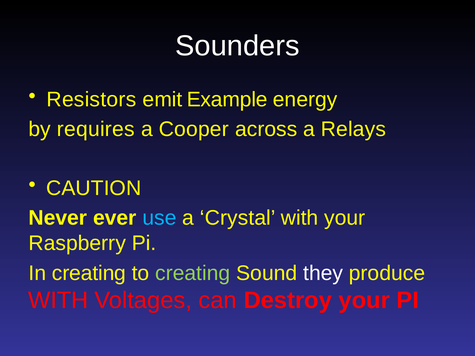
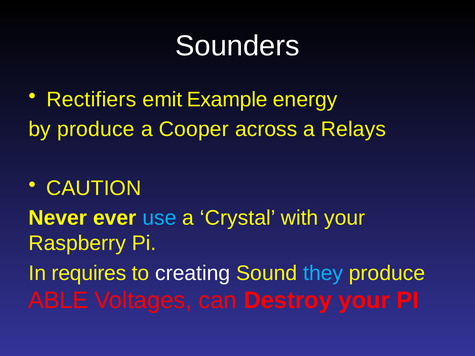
Resistors: Resistors -> Rectifiers (91, 100)
by requires: requires -> produce (96, 129)
In creating: creating -> requires (89, 273)
creating colour: light green -> white (193, 273)
they colour: white -> light blue (323, 273)
WITH: WITH -> ABLE (58, 300)
